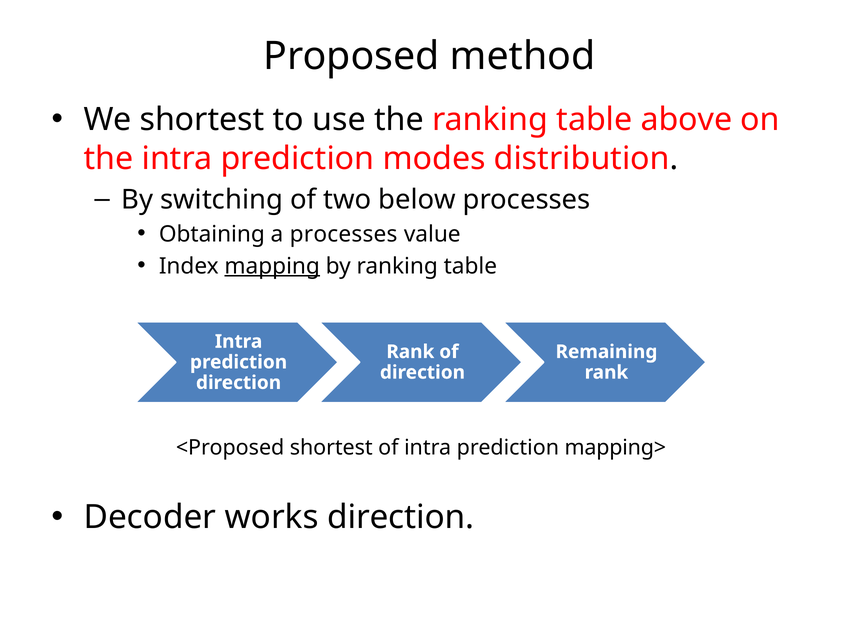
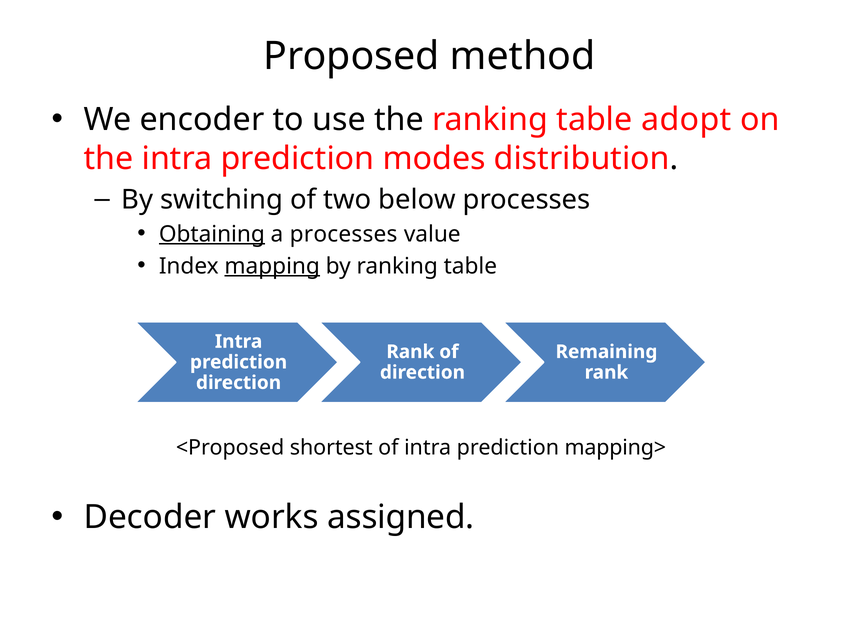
We shortest: shortest -> encoder (202, 120)
above: above -> adopt (686, 120)
Obtaining underline: none -> present (212, 234)
works direction: direction -> assigned (401, 518)
